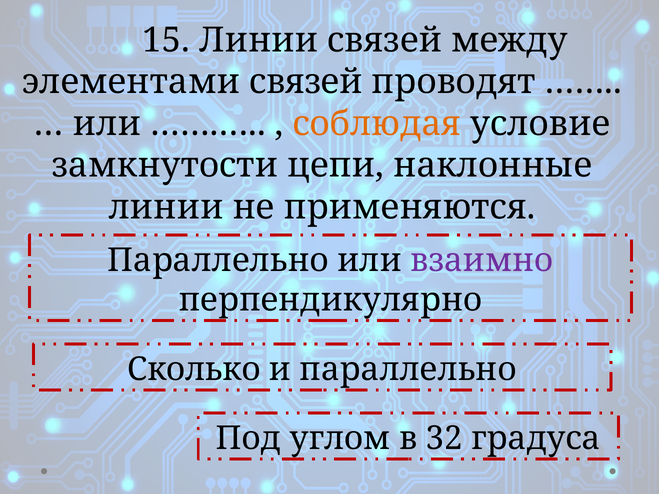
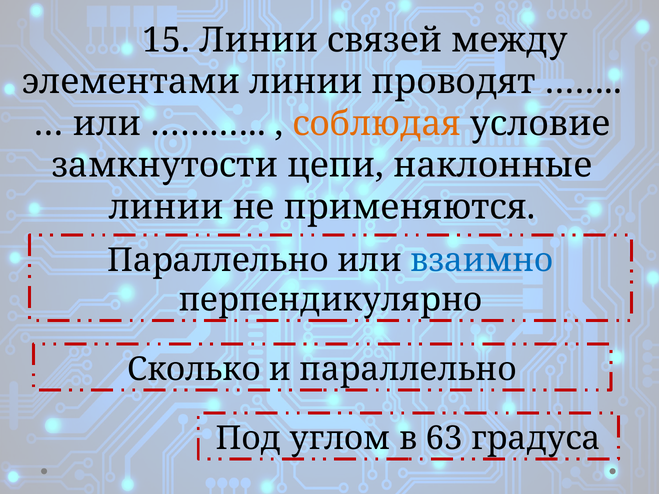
элементами связей: связей -> линии (306, 82)
взаимно colour: purple -> blue (482, 260)
32: 32 -> 63 (444, 438)
